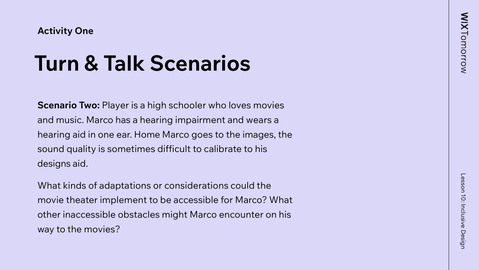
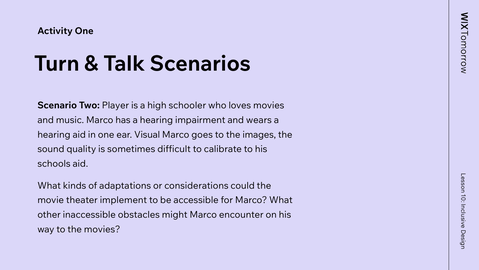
Home: Home -> Visual (147, 134)
designs: designs -> schools (54, 163)
